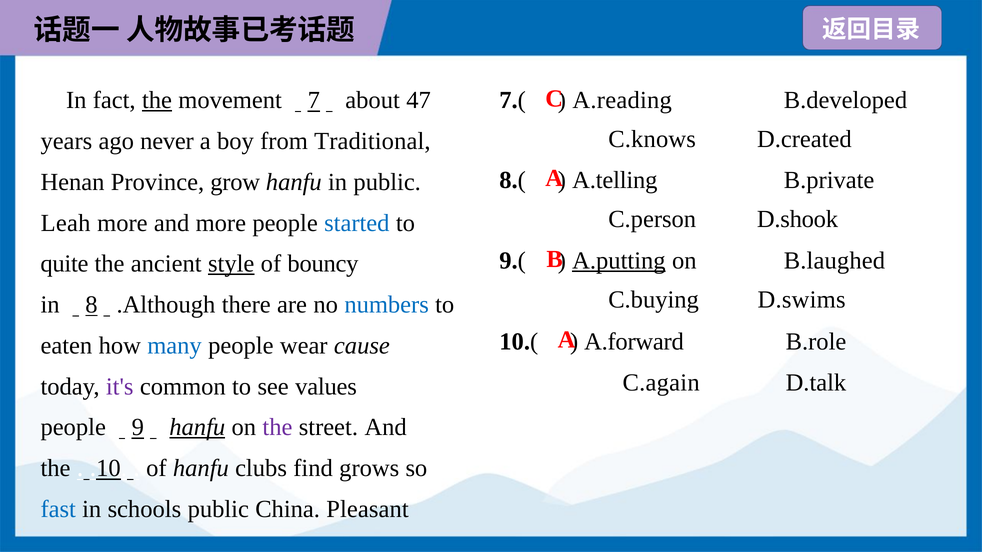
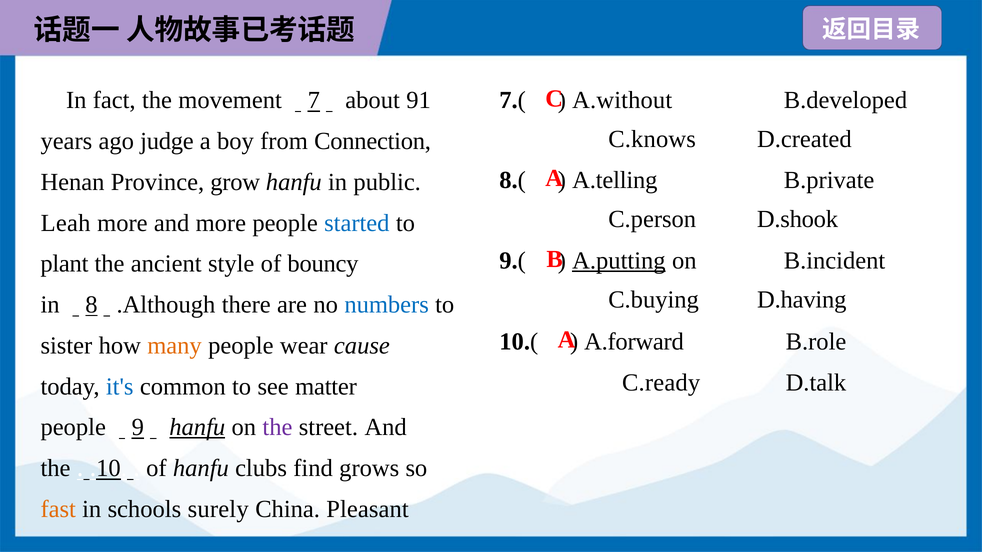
the underline: present -> none (157, 100)
47: 47 -> 91 (419, 100)
A.reading: A.reading -> A.without (622, 100)
never: never -> judge (167, 141)
Traditional: Traditional -> Connection (373, 141)
B.laughed: B.laughed -> B.incident (835, 261)
quite: quite -> plant (64, 264)
style underline: present -> none (231, 264)
D.swims: D.swims -> D.having (802, 300)
eaten: eaten -> sister (66, 346)
many colour: blue -> orange (175, 346)
C.again: C.again -> C.ready (661, 383)
it's colour: purple -> blue (120, 387)
values: values -> matter (326, 387)
fast colour: blue -> orange (58, 509)
schools public: public -> surely (218, 509)
